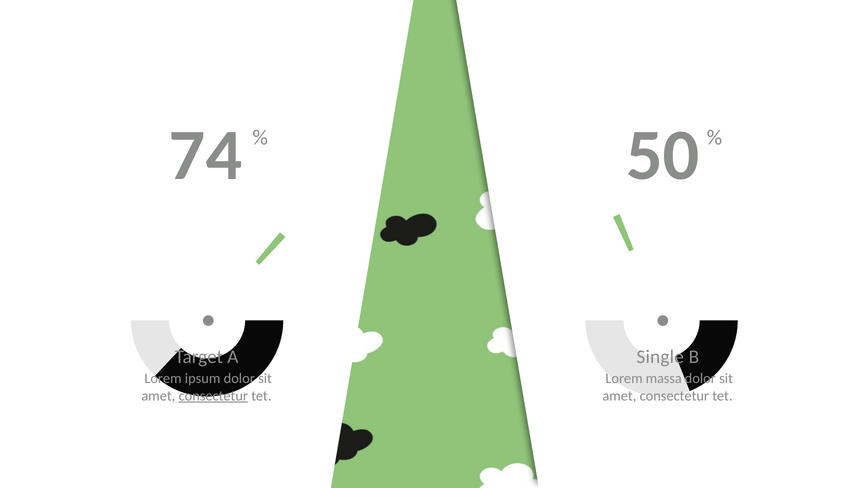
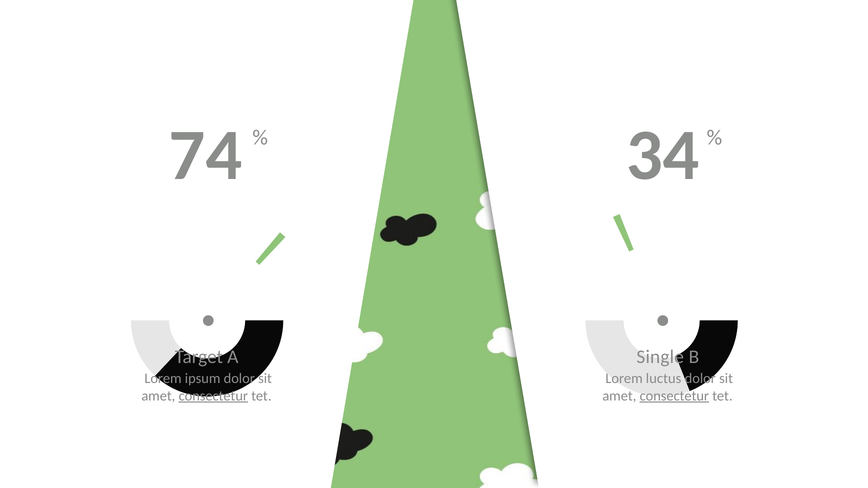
50: 50 -> 34 (663, 155)
massa: massa -> luctus (664, 379)
consectetur underline: none -> present (674, 396)
